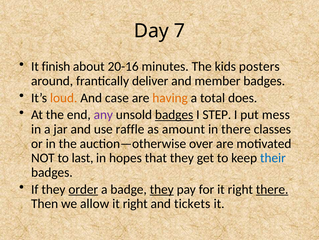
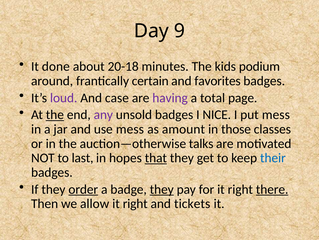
7: 7 -> 9 (180, 31)
finish: finish -> done (56, 66)
20-16: 20-16 -> 20-18 (123, 66)
posters: posters -> podium (259, 66)
deliver: deliver -> certain (150, 81)
member: member -> favorites (218, 81)
loud colour: orange -> purple (64, 98)
having colour: orange -> purple (170, 98)
does: does -> page (243, 98)
the underline: none -> present (55, 114)
badges underline: present -> none (174, 114)
STEP: STEP -> NICE (217, 114)
use raffle: raffle -> mess (130, 129)
in there: there -> those (236, 129)
over: over -> talks (201, 143)
that underline: none -> present (156, 158)
